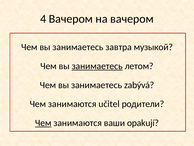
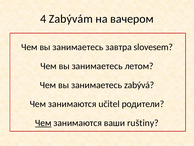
4 Вачером: Вачером -> Zabývám (71, 19)
музыкой: музыкой -> slovesem (153, 47)
занимаетесь underline: present -> none (97, 66)
opakují: opakují -> ruštiny (143, 123)
